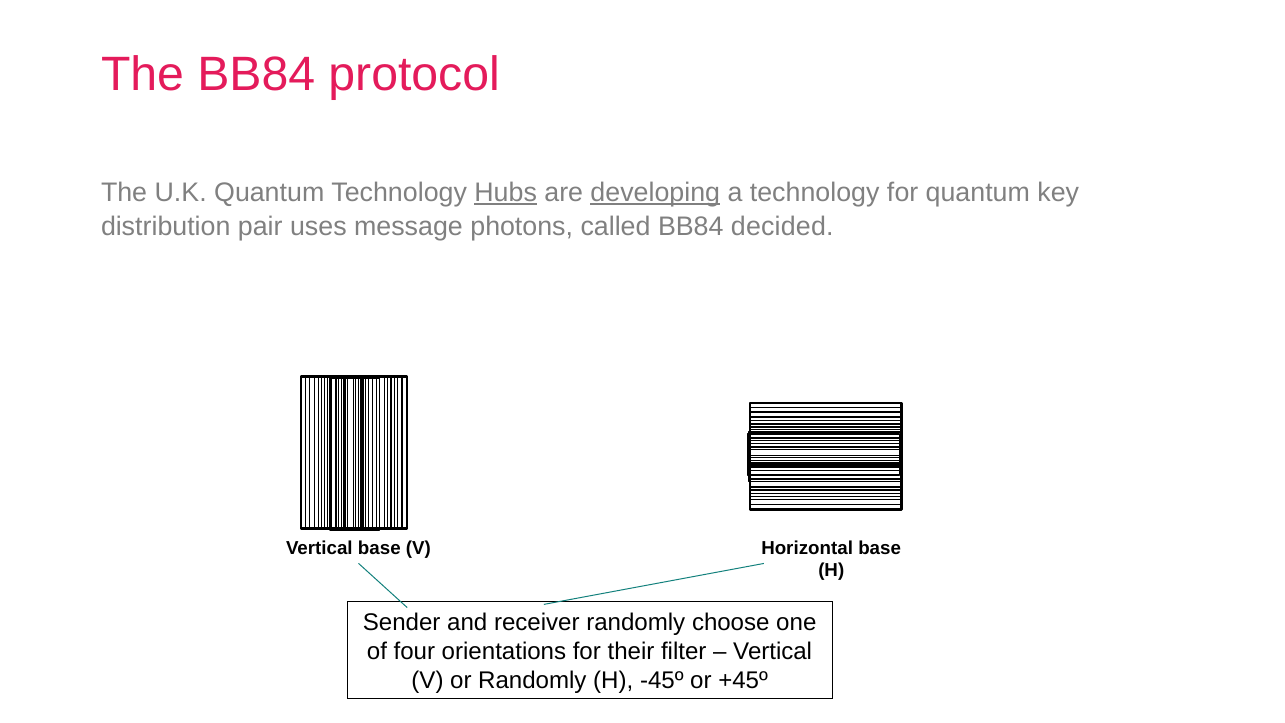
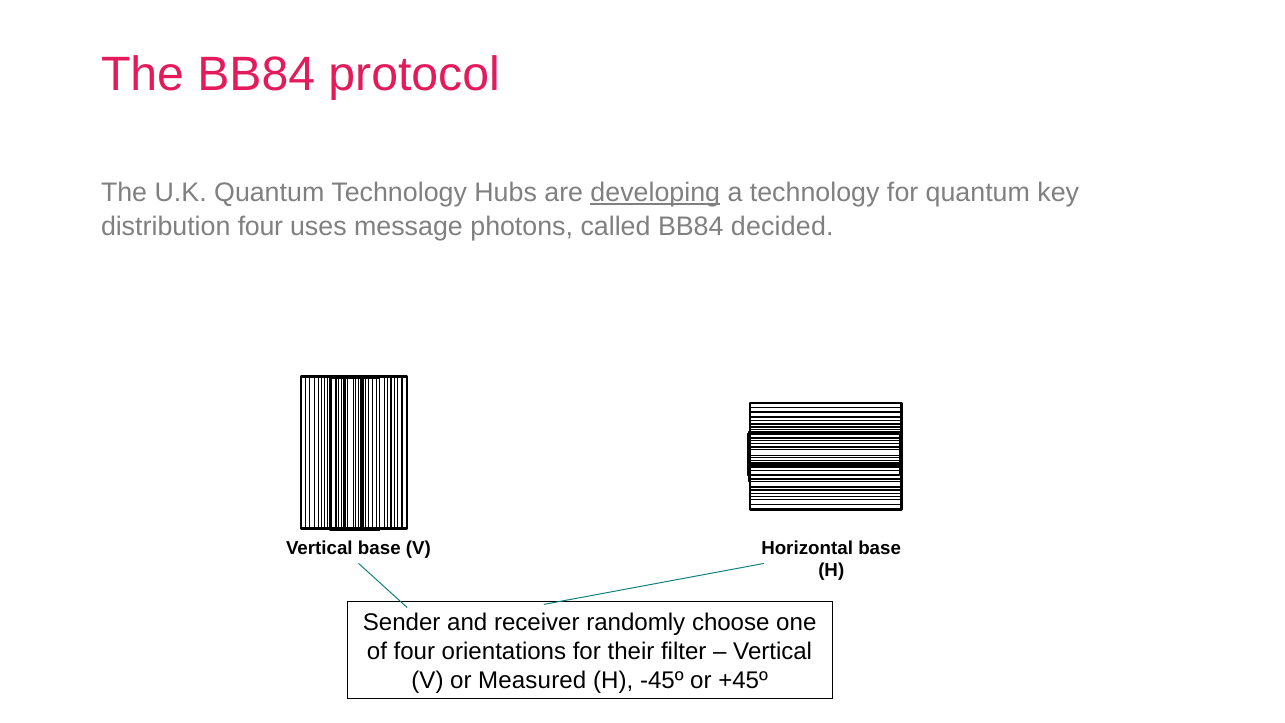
Hubs underline: present -> none (506, 192)
distribution pair: pair -> four (260, 227)
or Randomly: Randomly -> Measured (532, 680)
